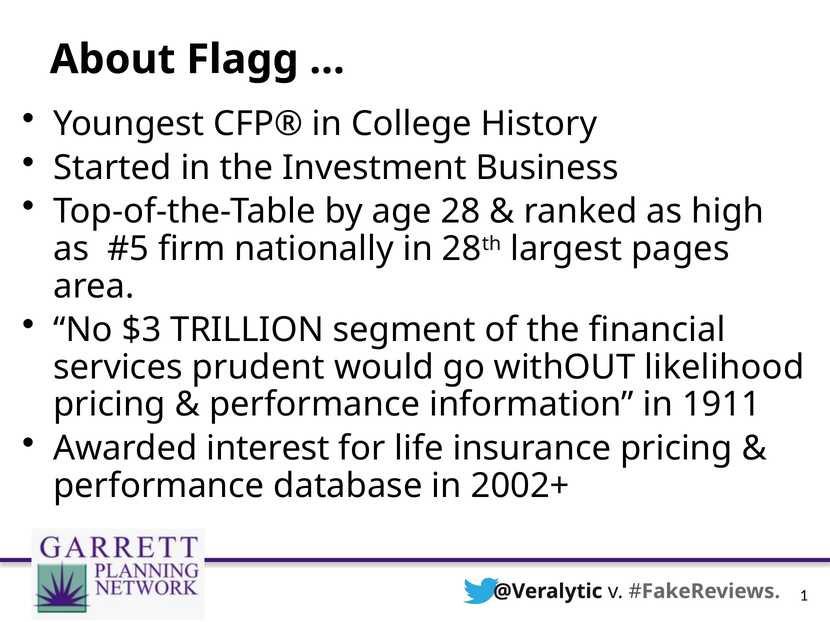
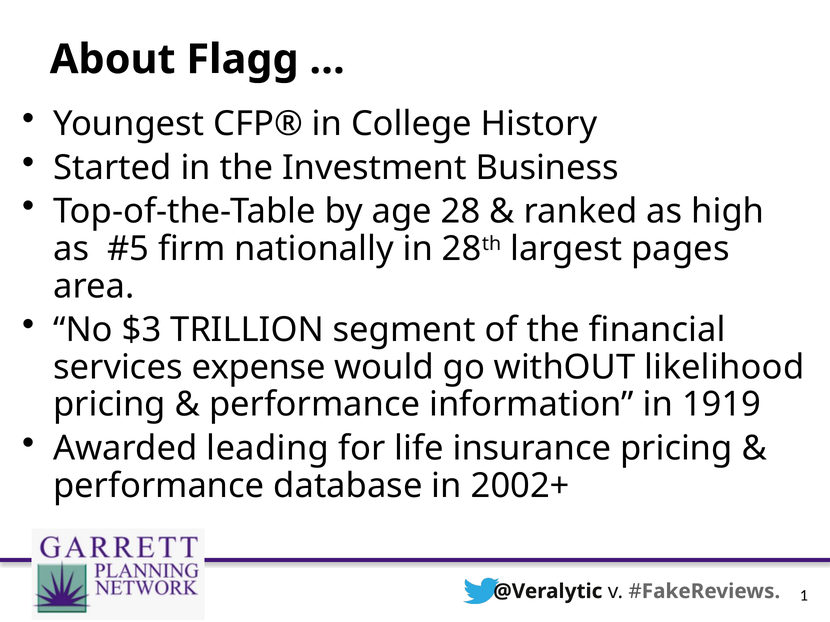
prudent: prudent -> expense (259, 368)
1911: 1911 -> 1919 (722, 405)
interest: interest -> leading (268, 449)
